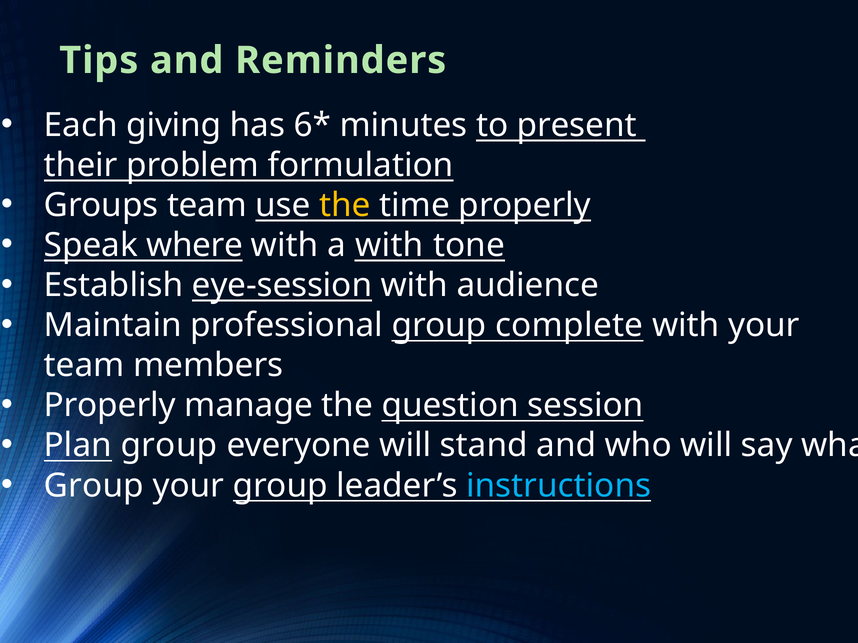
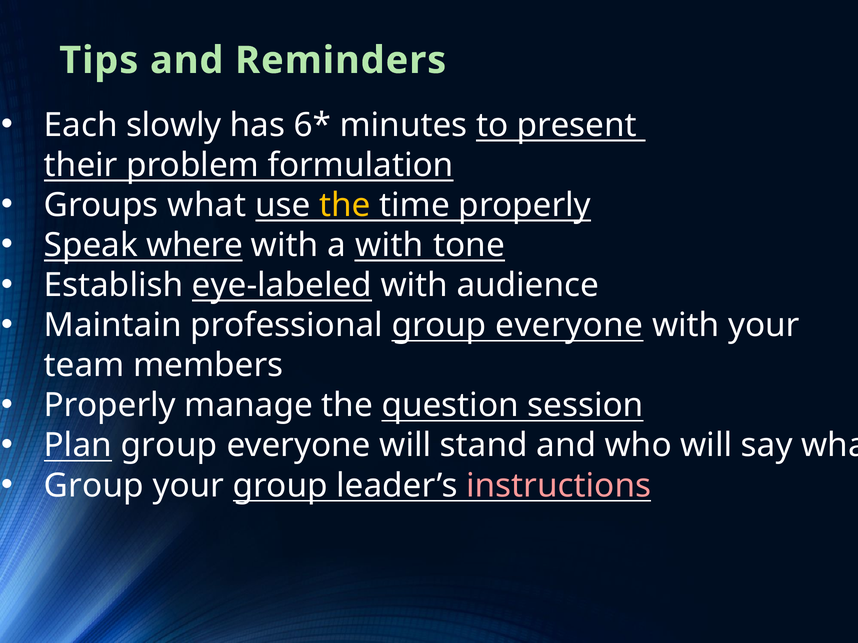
giving: giving -> slowly (174, 125)
Groups team: team -> what (207, 205)
eye-session: eye-session -> eye-labeled (282, 286)
professional group complete: complete -> everyone (569, 326)
instructions colour: light blue -> pink (559, 486)
